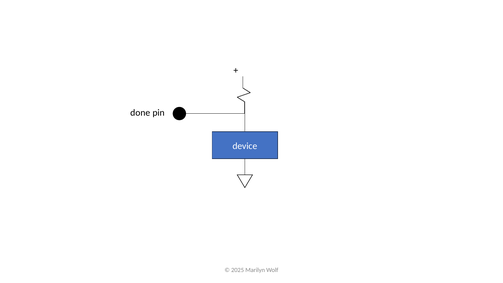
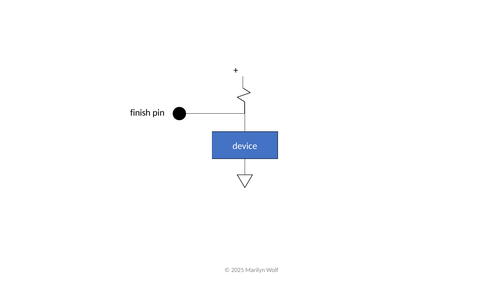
done: done -> finish (140, 113)
